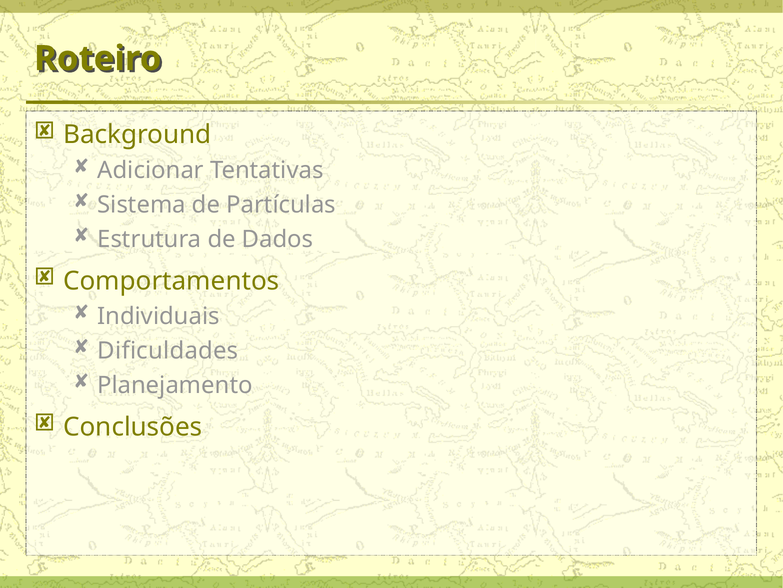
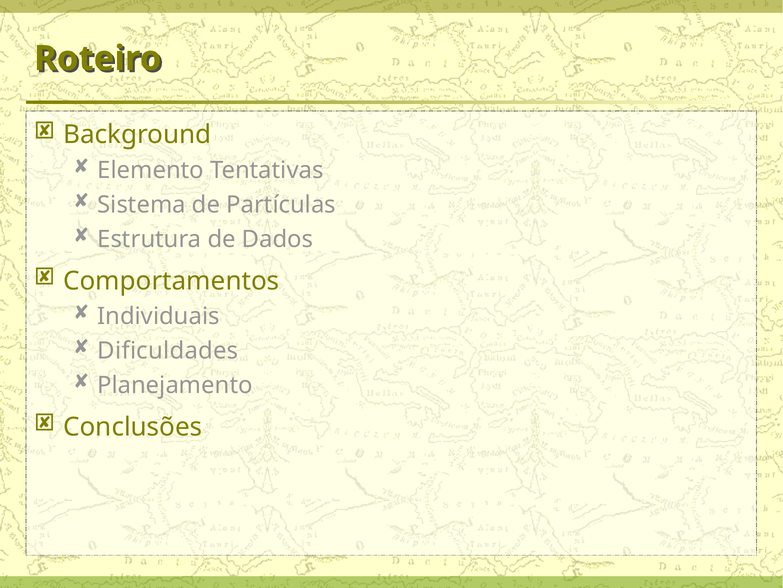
Adicionar: Adicionar -> Elemento (151, 170)
